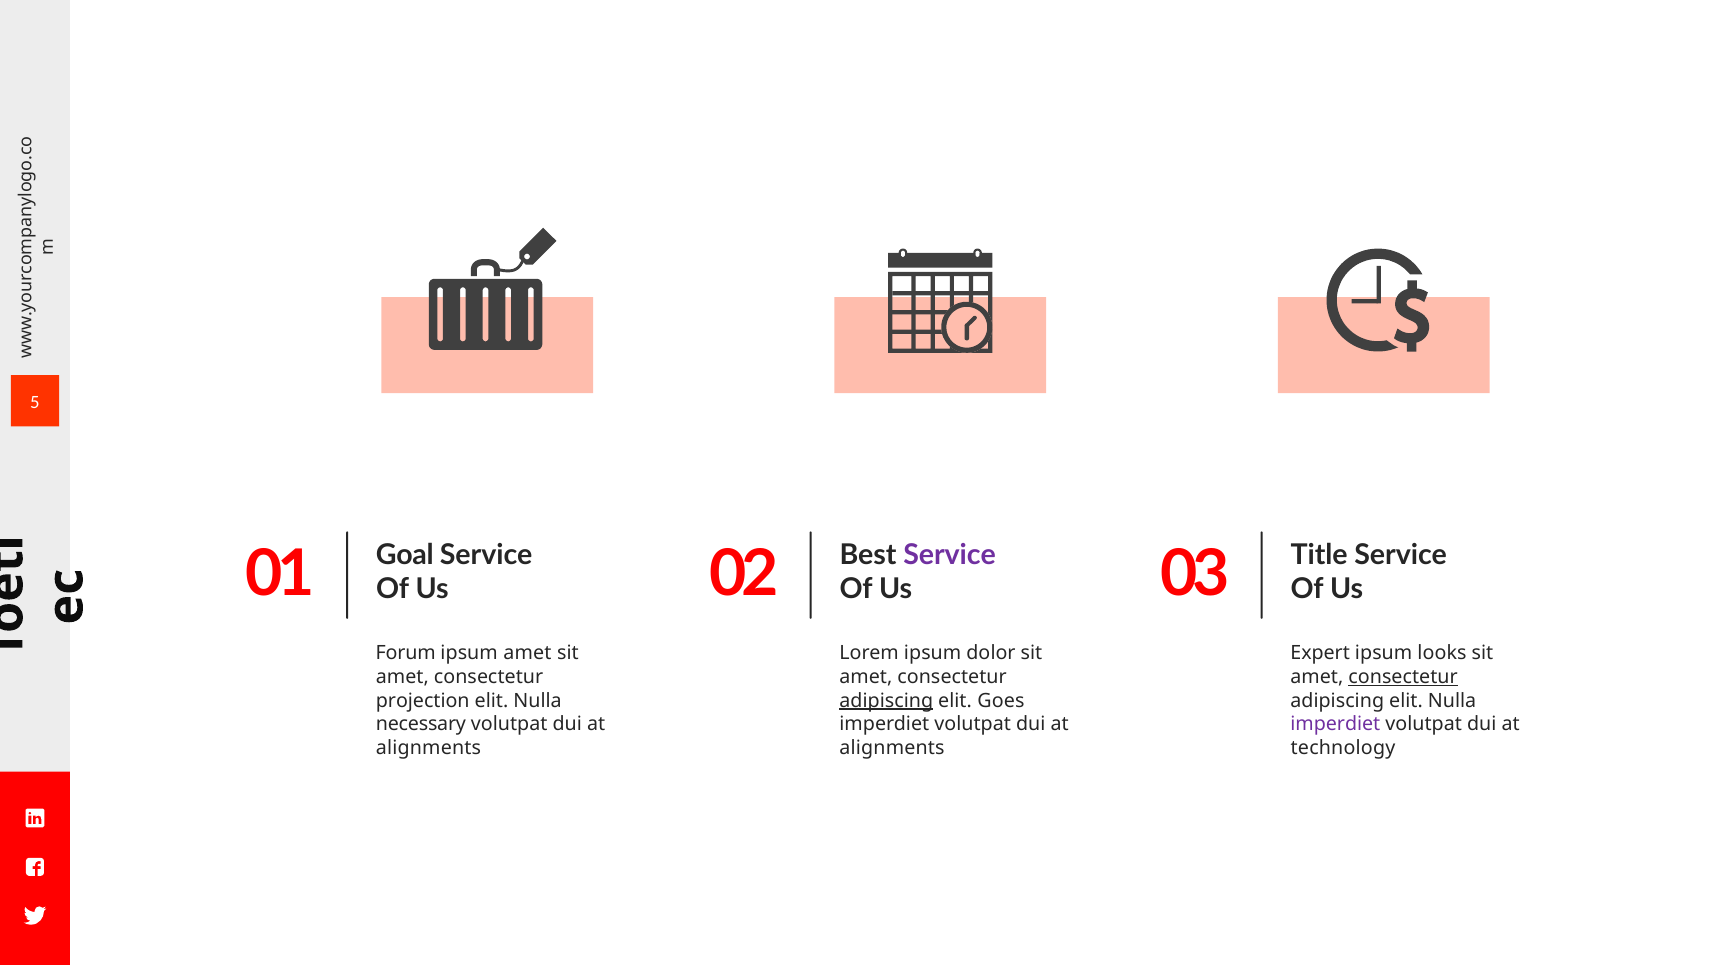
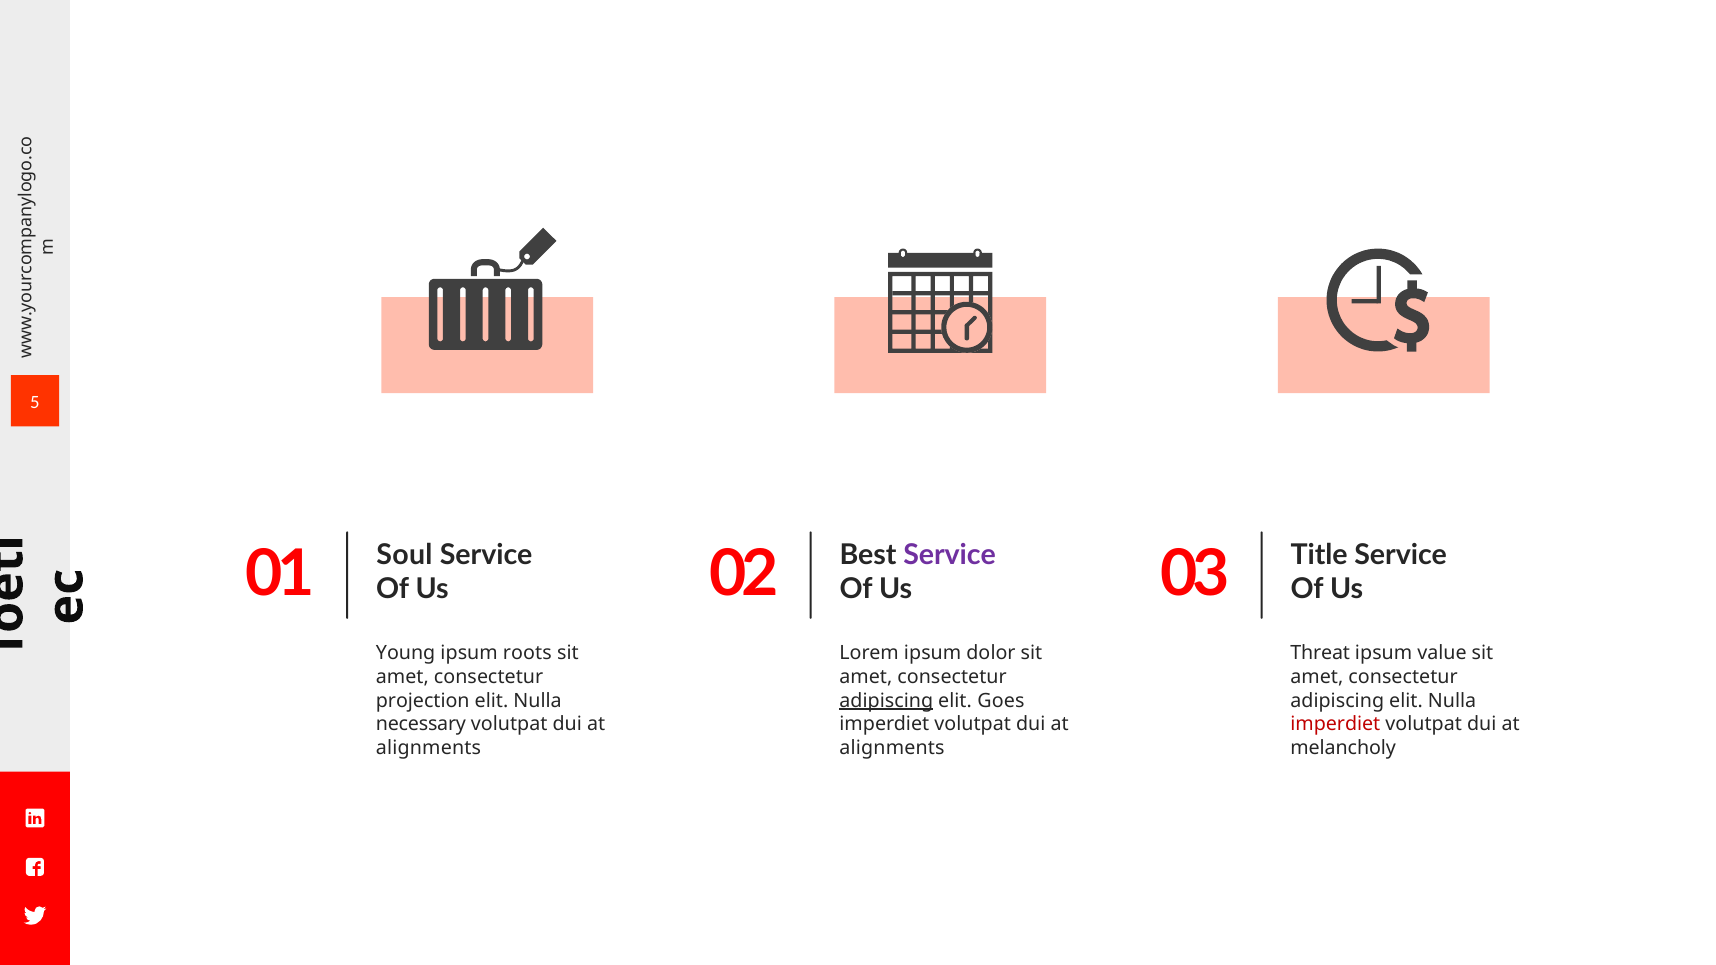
Goal: Goal -> Soul (404, 555)
Forum: Forum -> Young (406, 654)
ipsum amet: amet -> roots (527, 654)
Expert: Expert -> Threat (1320, 654)
looks: looks -> value (1442, 654)
consectetur underline: present -> none (1403, 677)
imperdiet colour: purple -> red (1335, 724)
technology: technology -> melancholy (1343, 748)
